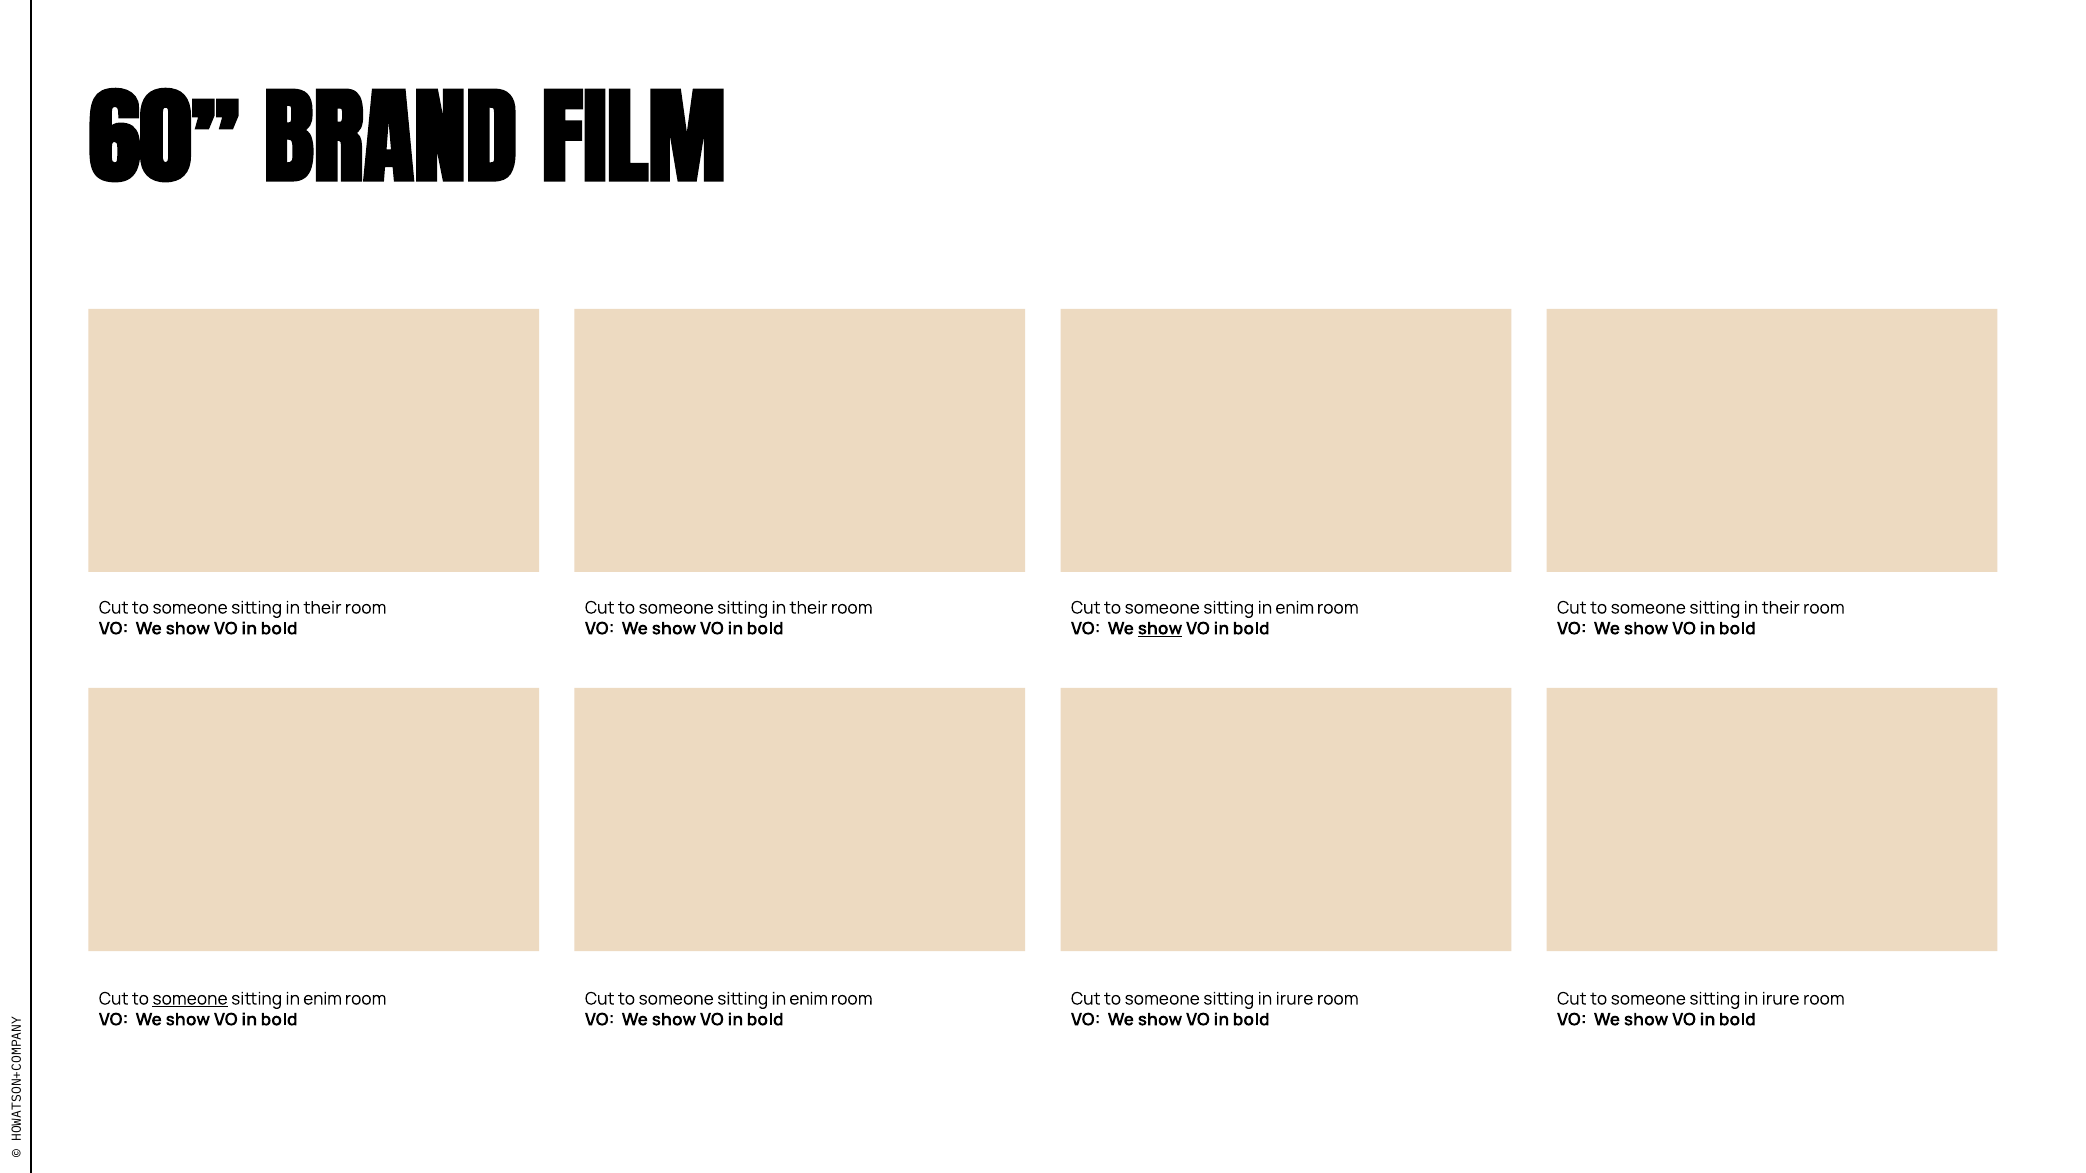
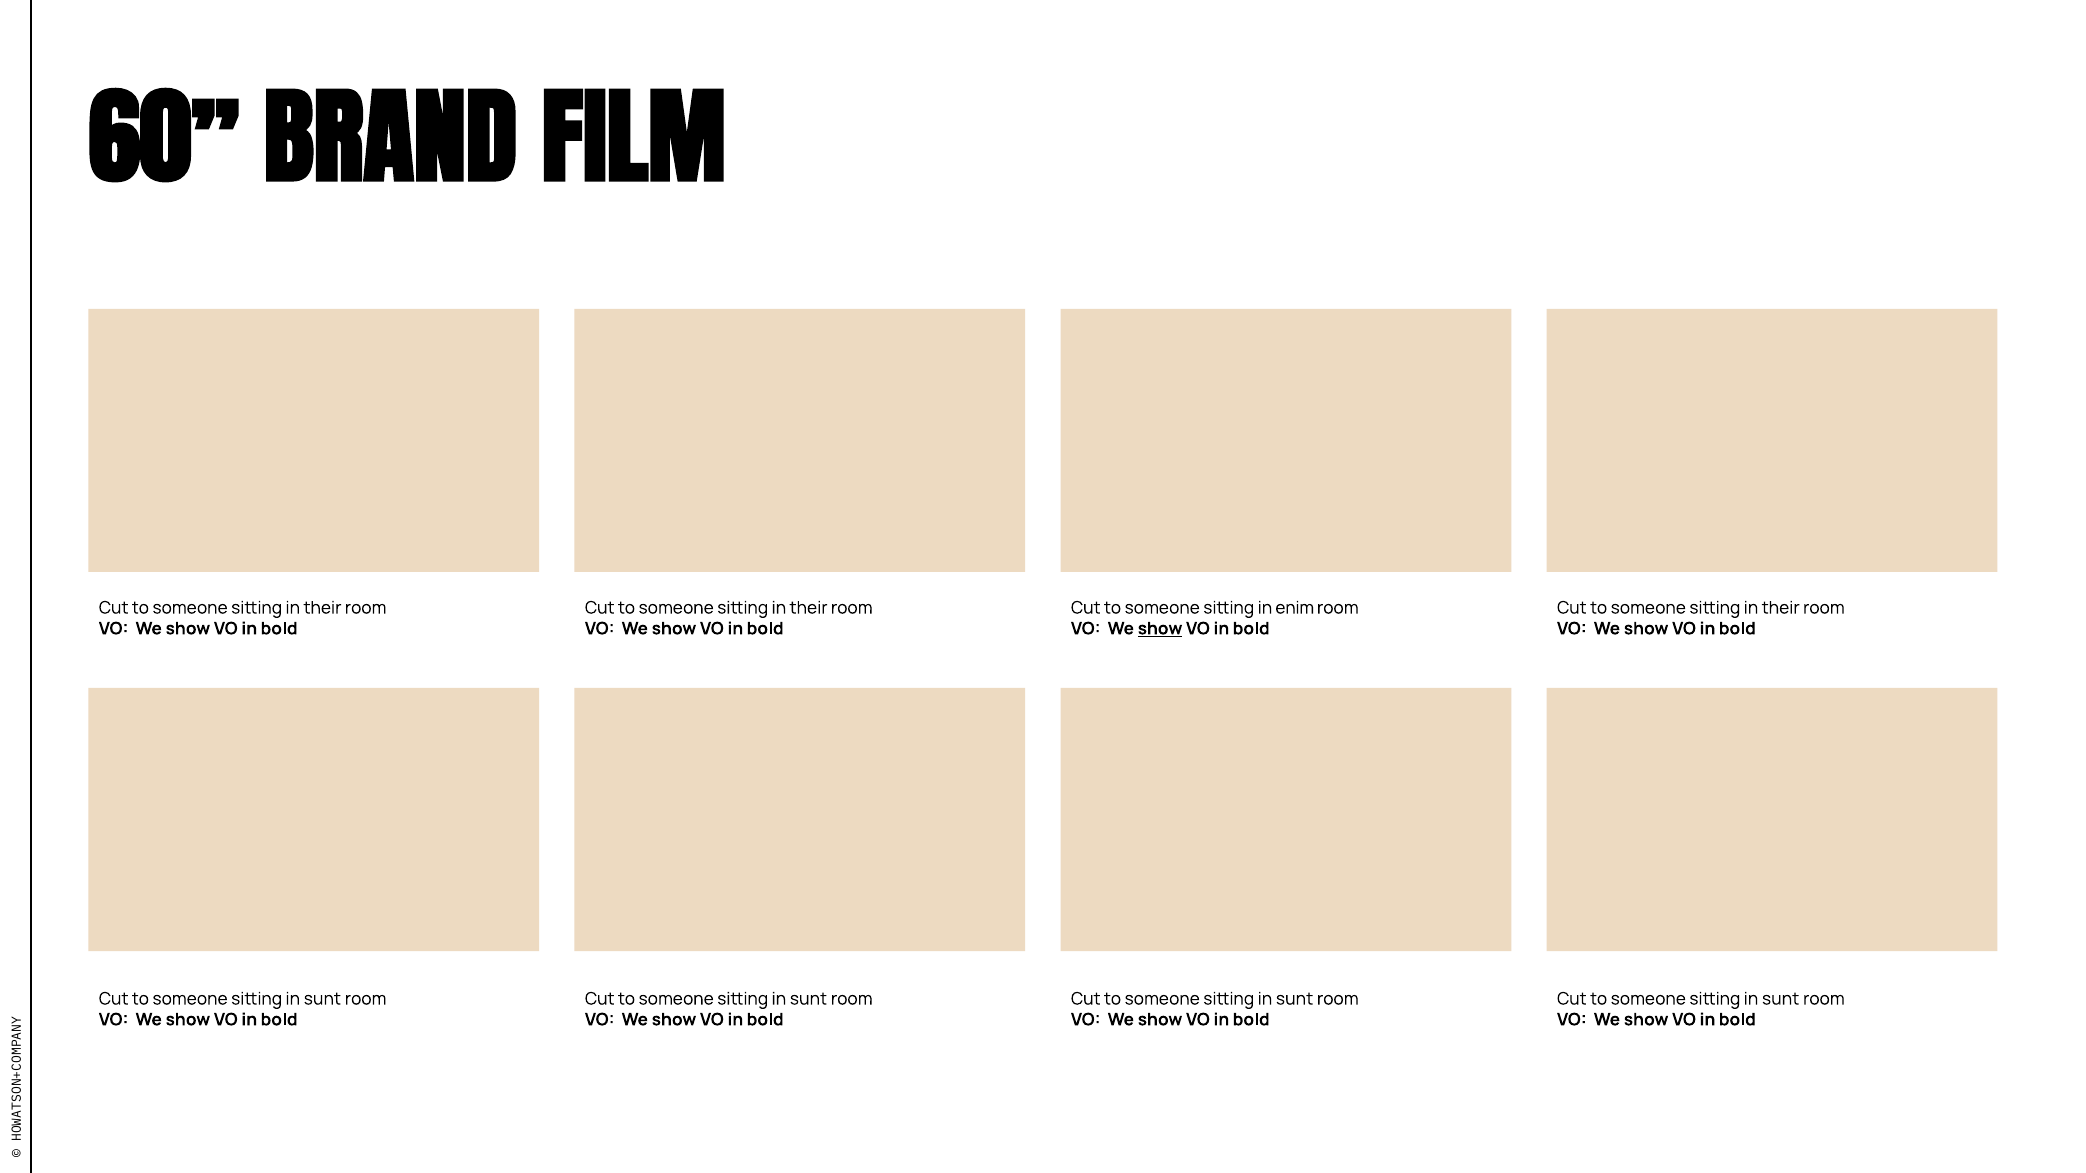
someone underline: present -> none (190, 999)
enim: enim -> sunt (322, 999)
enim: enim -> sunt (808, 999)
irure: irure -> sunt (1295, 999)
irure: irure -> sunt (1781, 999)
